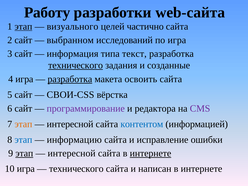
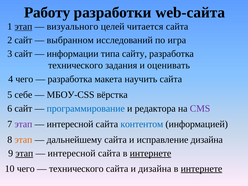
частично: частично -> читается (145, 26)
информация: информация -> информации (73, 54)
текст: текст -> сайту (134, 54)
технического underline: present -> none (76, 65)
созданные: созданные -> оценивать (169, 65)
4 игра: игра -> чего (24, 79)
разработка underline: present -> none (70, 79)
освоить: освоить -> научить (141, 79)
5 сайт: сайт -> себе (23, 95)
СВОИ-CSS: СВОИ-CSS -> МБОУ-CSS (71, 95)
программирование colour: purple -> blue (86, 108)
этап colour: orange -> purple (23, 124)
этап colour: blue -> orange (23, 140)
информацию: информацию -> дальнейшему (74, 140)
исправление ошибки: ошибки -> дизайна (207, 140)
10 игра: игра -> чего (26, 169)
и написан: написан -> дизайна (155, 169)
интернете underline: none -> present (201, 169)
